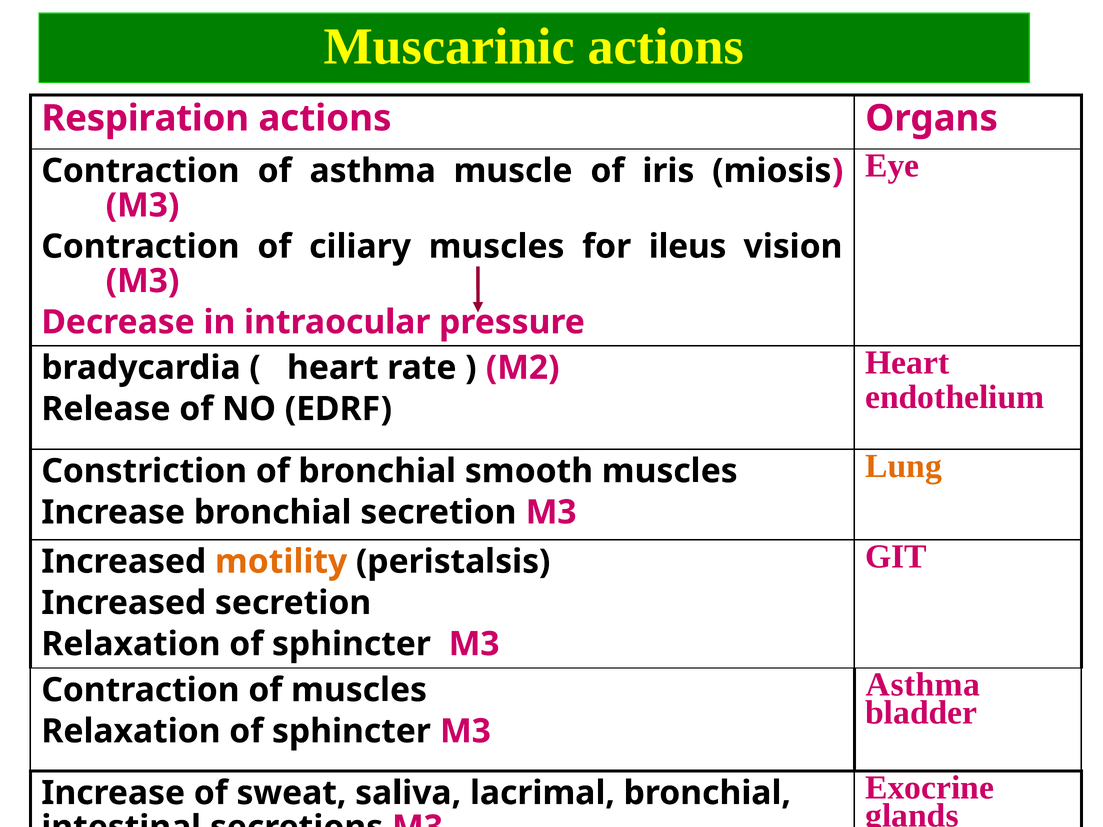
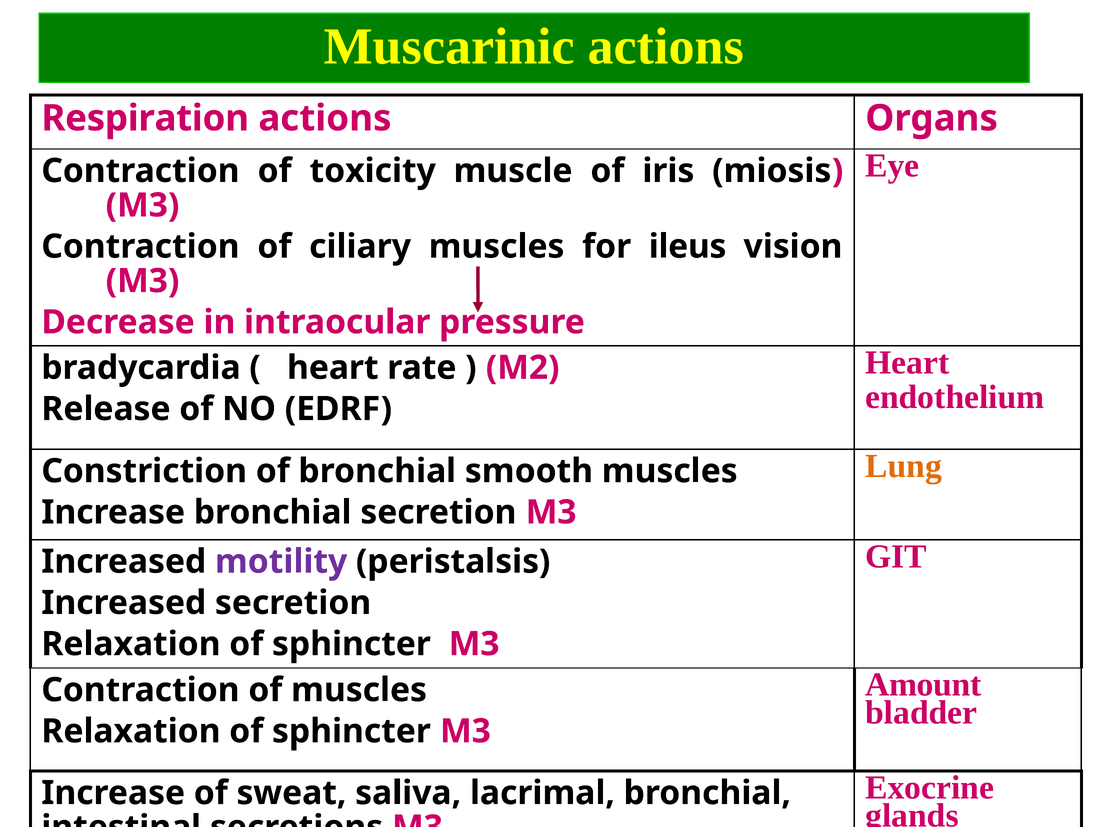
of asthma: asthma -> toxicity (373, 171)
motility colour: orange -> purple (281, 562)
Asthma: Asthma -> Amount (923, 685)
